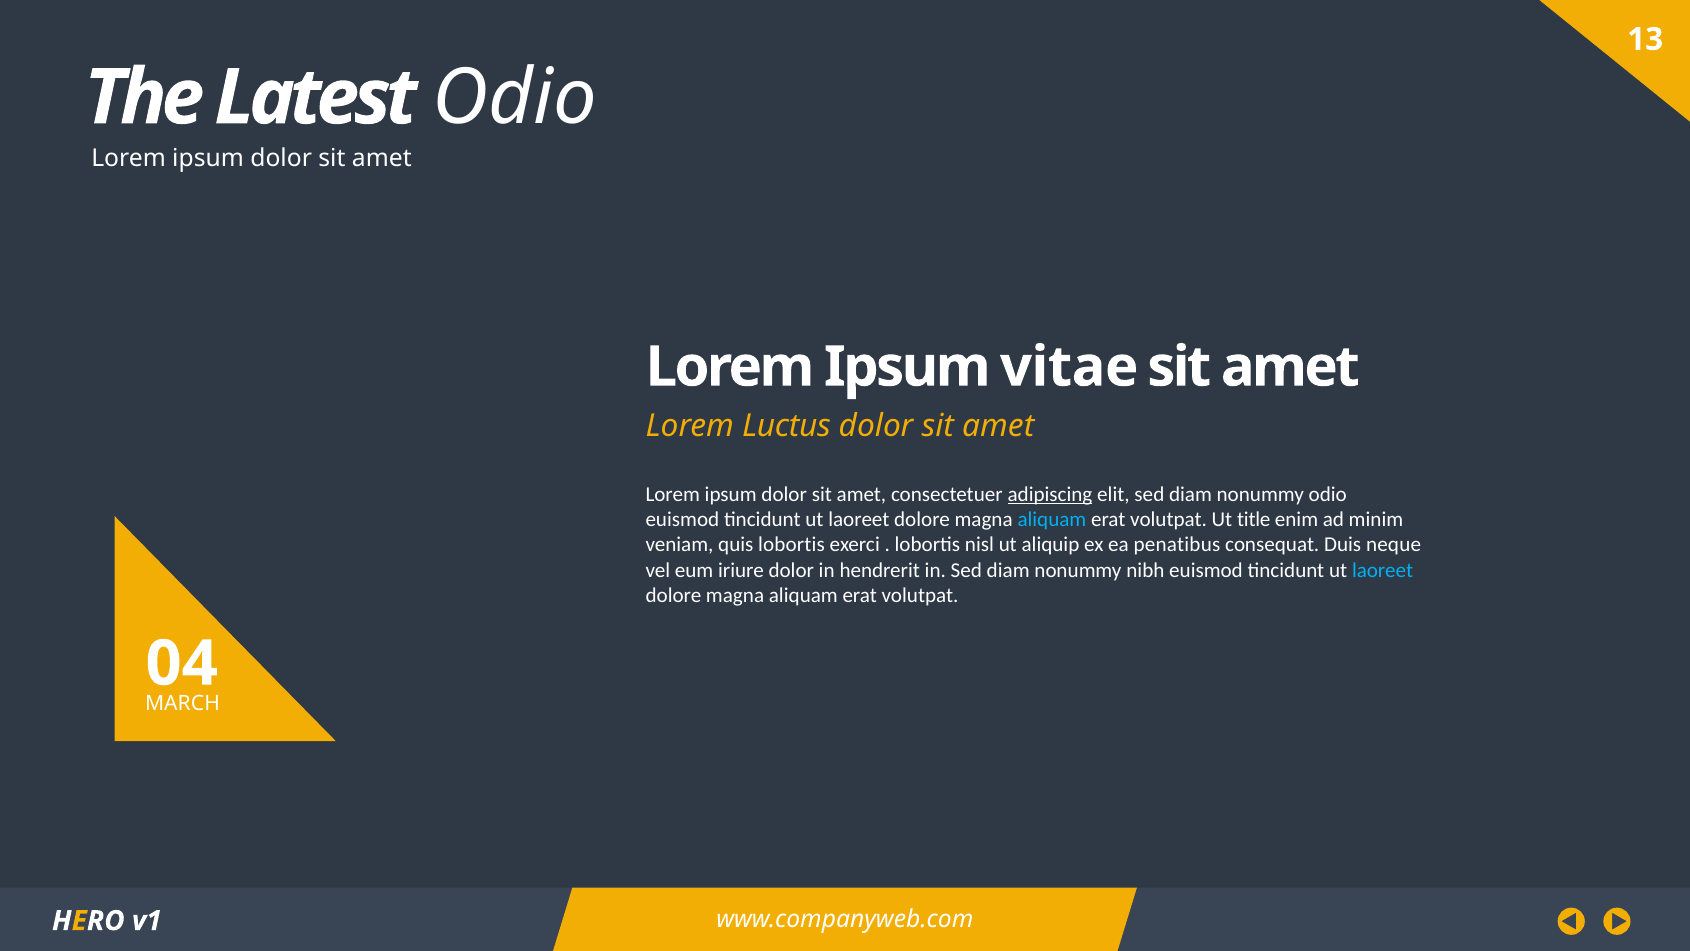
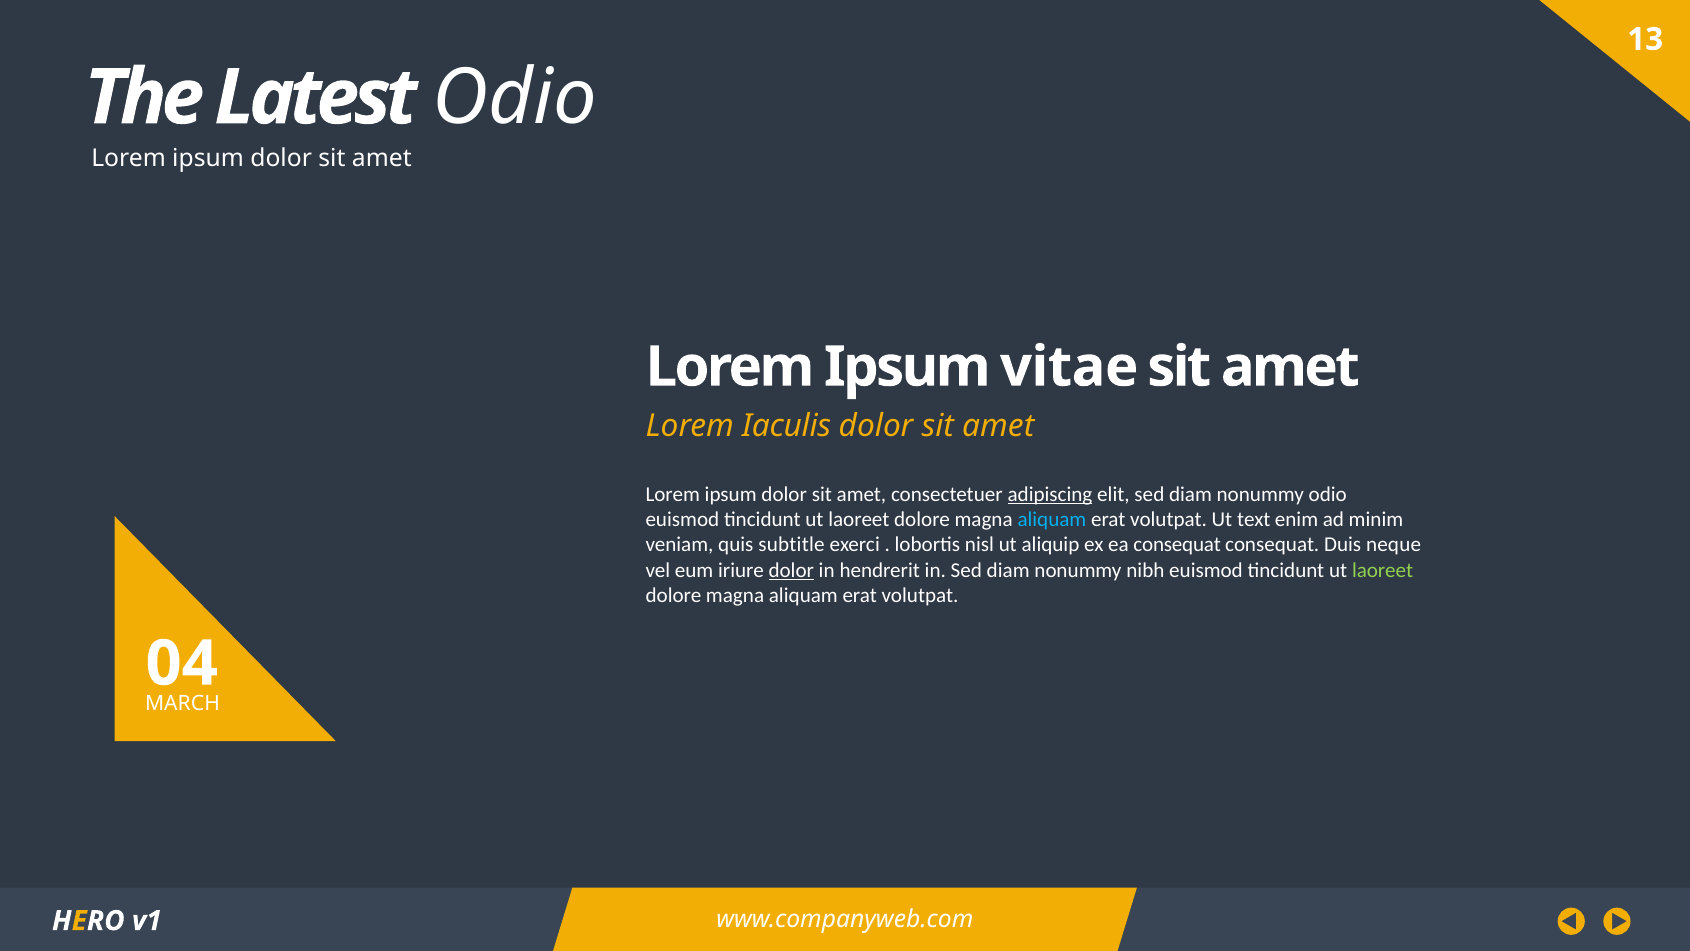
Luctus: Luctus -> Iaculis (787, 426)
title: title -> text (1254, 519)
quis lobortis: lobortis -> subtitle (791, 545)
ea penatibus: penatibus -> consequat (1177, 545)
dolor underline: none -> present (791, 570)
laoreet colour: light blue -> light green (1383, 570)
